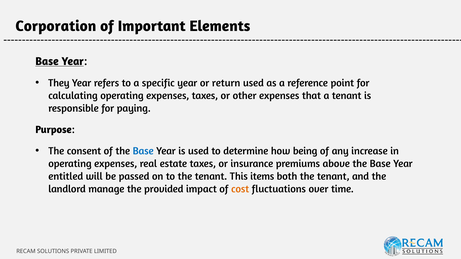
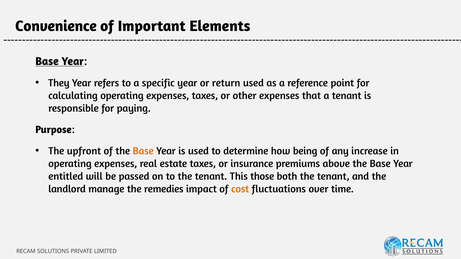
Corporation: Corporation -> Convenience (56, 26)
consent: consent -> upfront (84, 151)
Base colour: blue -> orange (143, 151)
items: items -> those (262, 176)
provided: provided -> remedies (164, 189)
